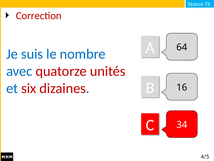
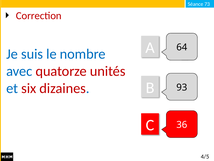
16: 16 -> 93 (182, 87)
34: 34 -> 36 (182, 124)
